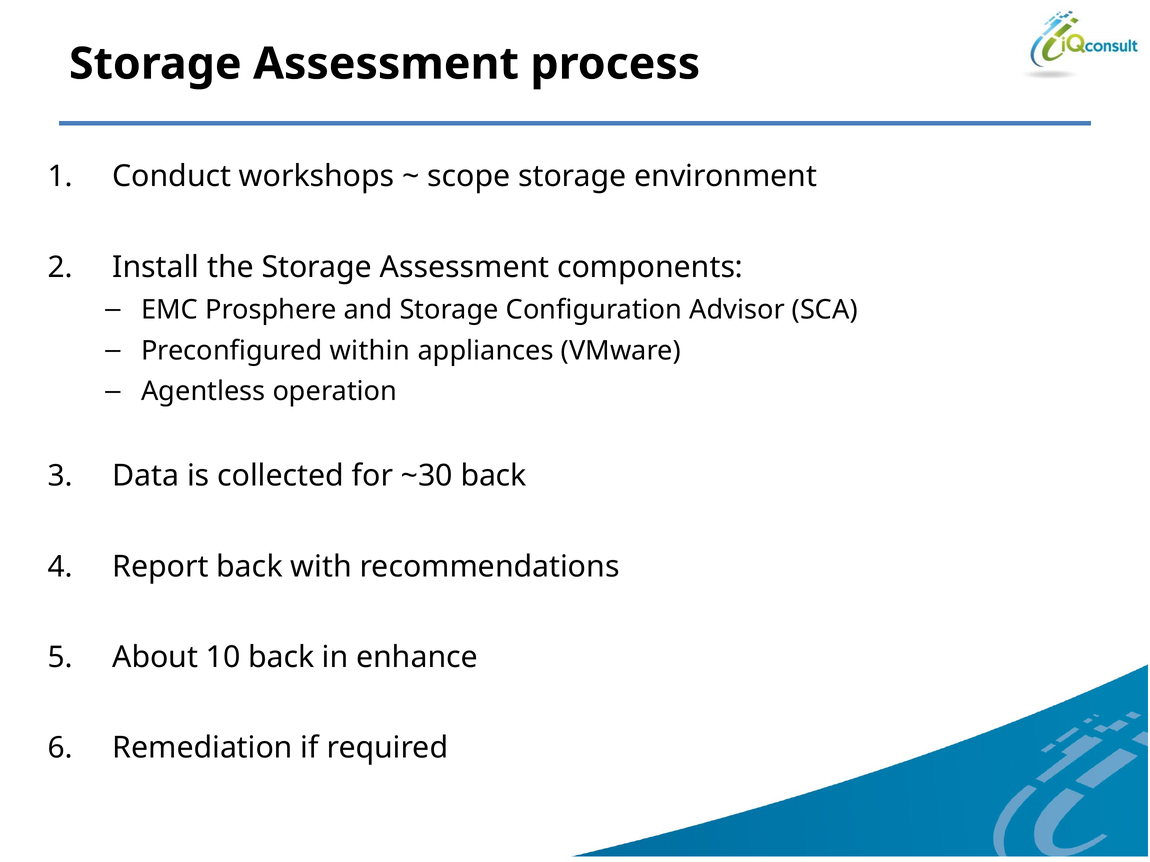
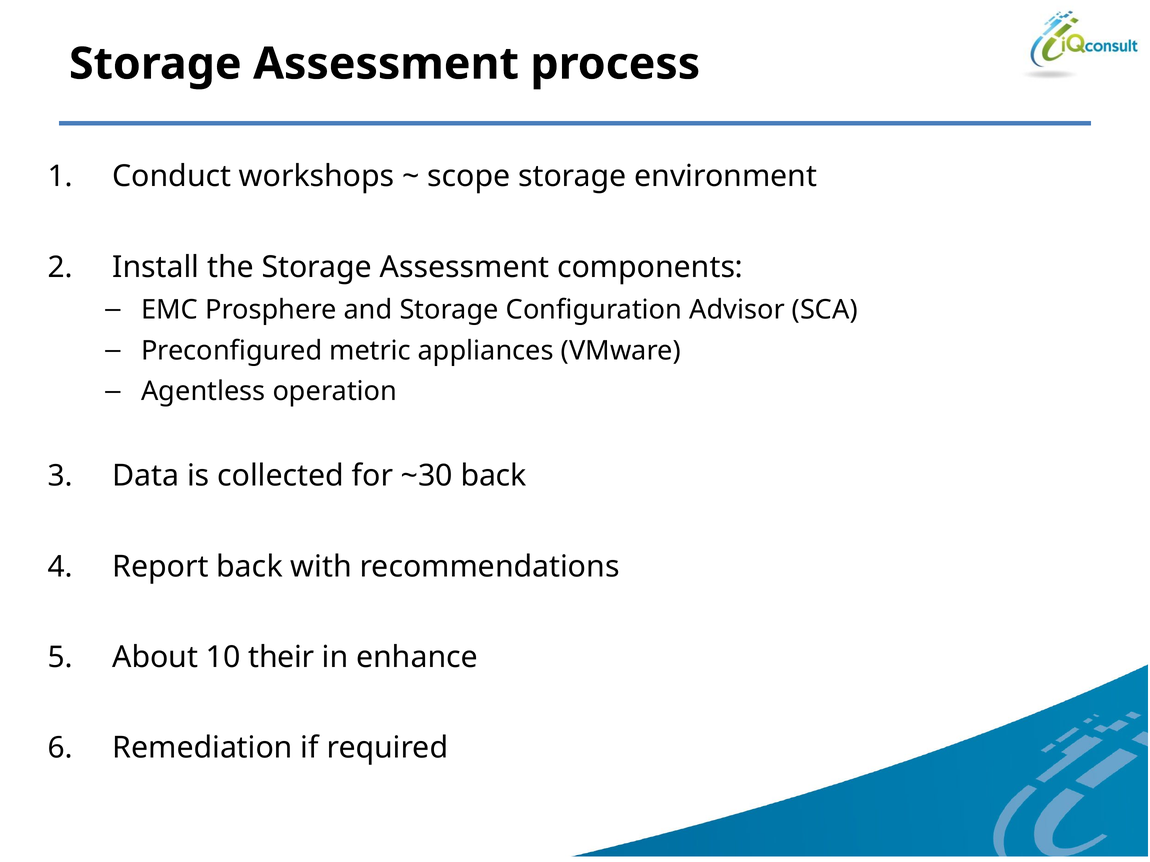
within: within -> metric (370, 351)
10 back: back -> their (281, 658)
